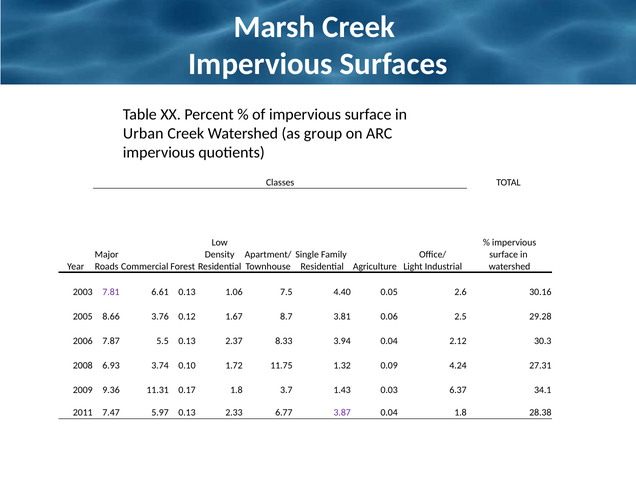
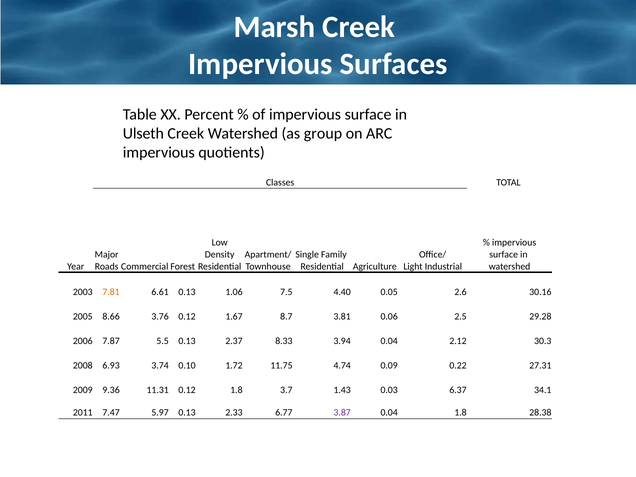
Urban: Urban -> Ulseth (143, 134)
7.81 colour: purple -> orange (111, 292)
1.32: 1.32 -> 4.74 (342, 366)
4.24: 4.24 -> 0.22 (458, 366)
11.31 0.17: 0.17 -> 0.12 (187, 390)
